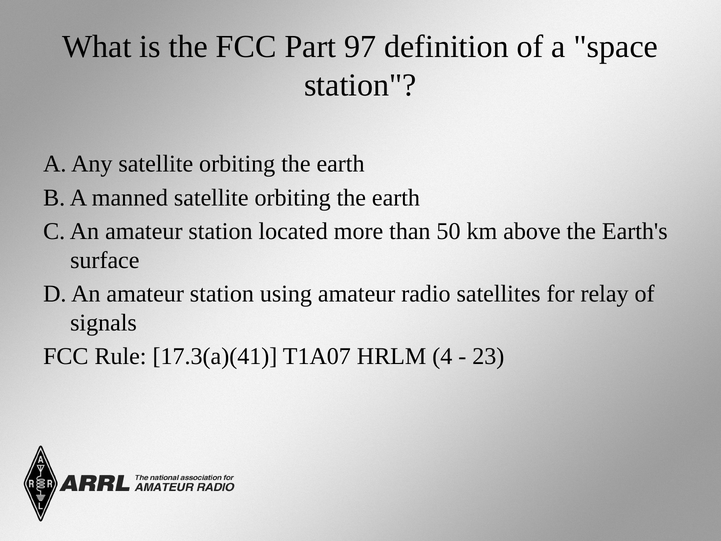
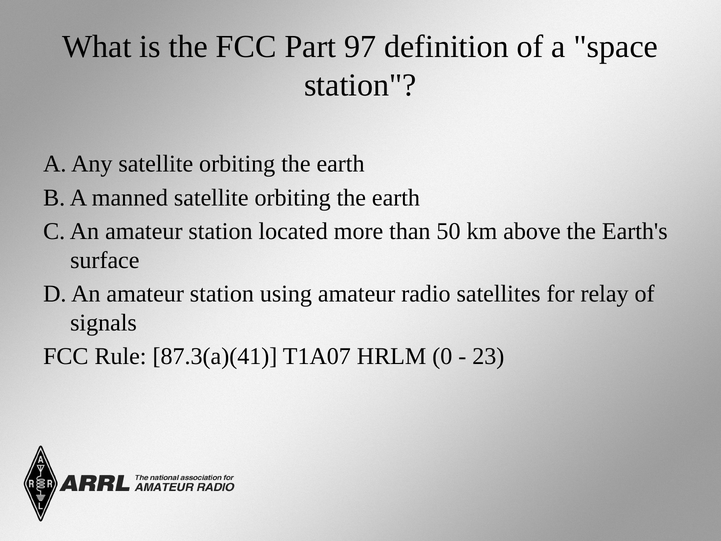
17.3(a)(41: 17.3(a)(41 -> 87.3(a)(41 (215, 356)
4: 4 -> 0 (442, 356)
